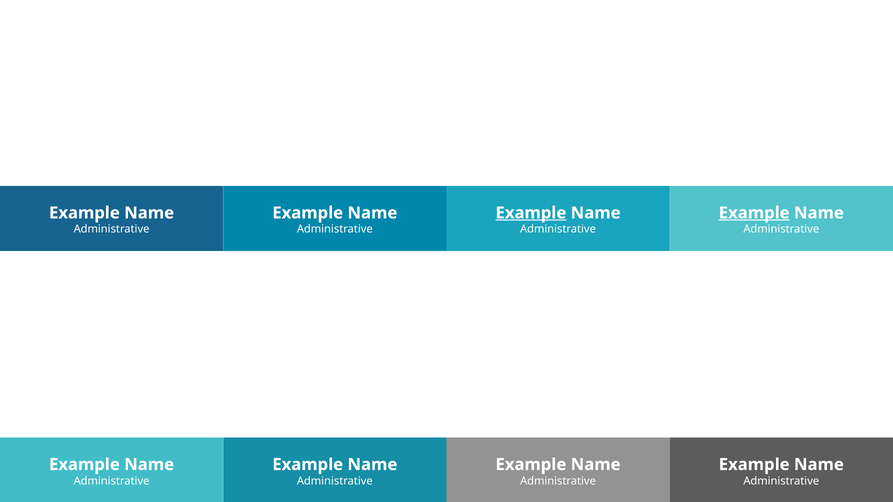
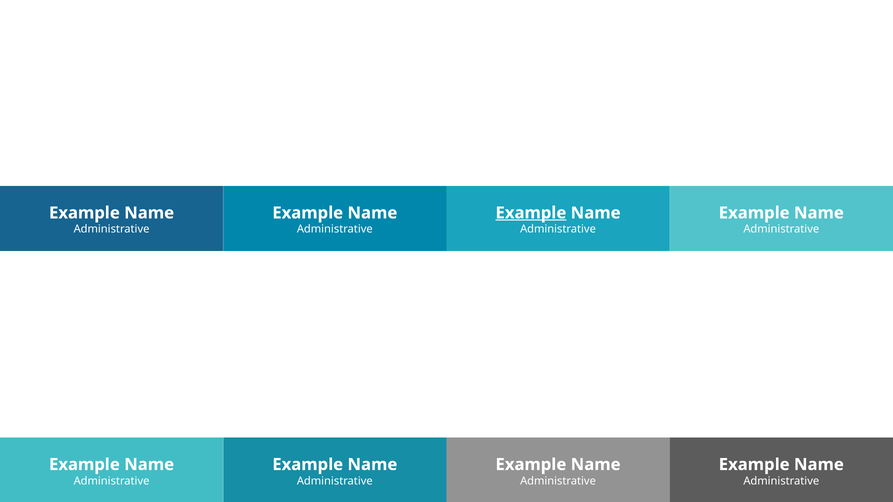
Example underline: present -> none (754, 213)
